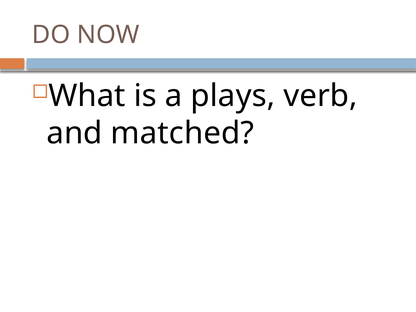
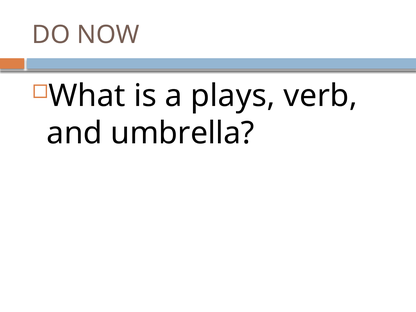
matched: matched -> umbrella (182, 133)
